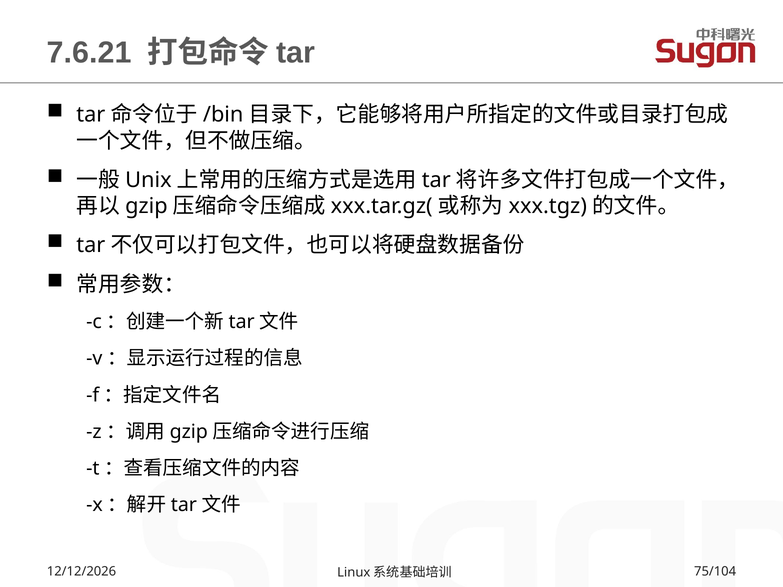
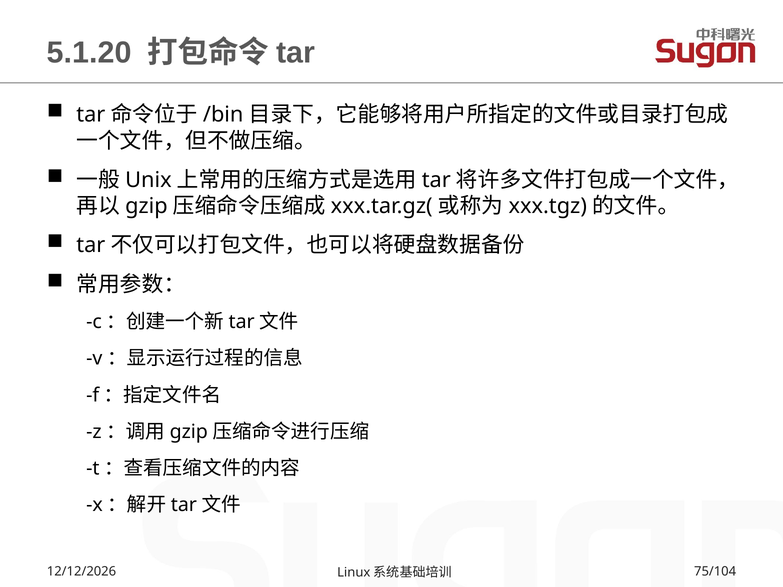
7.6.21: 7.6.21 -> 5.1.20 (89, 53)
